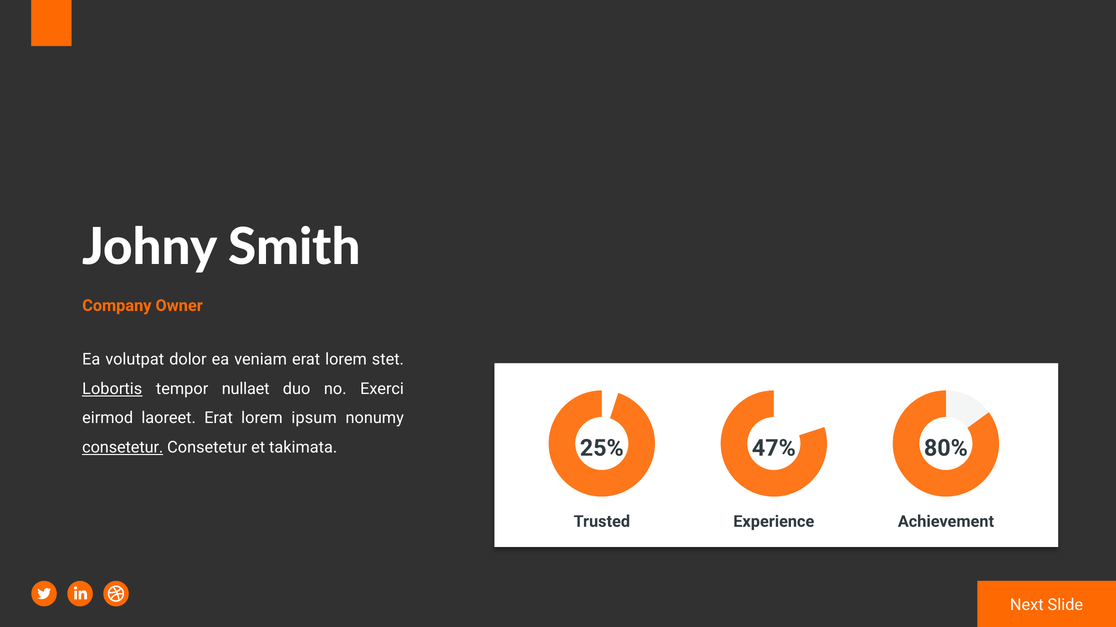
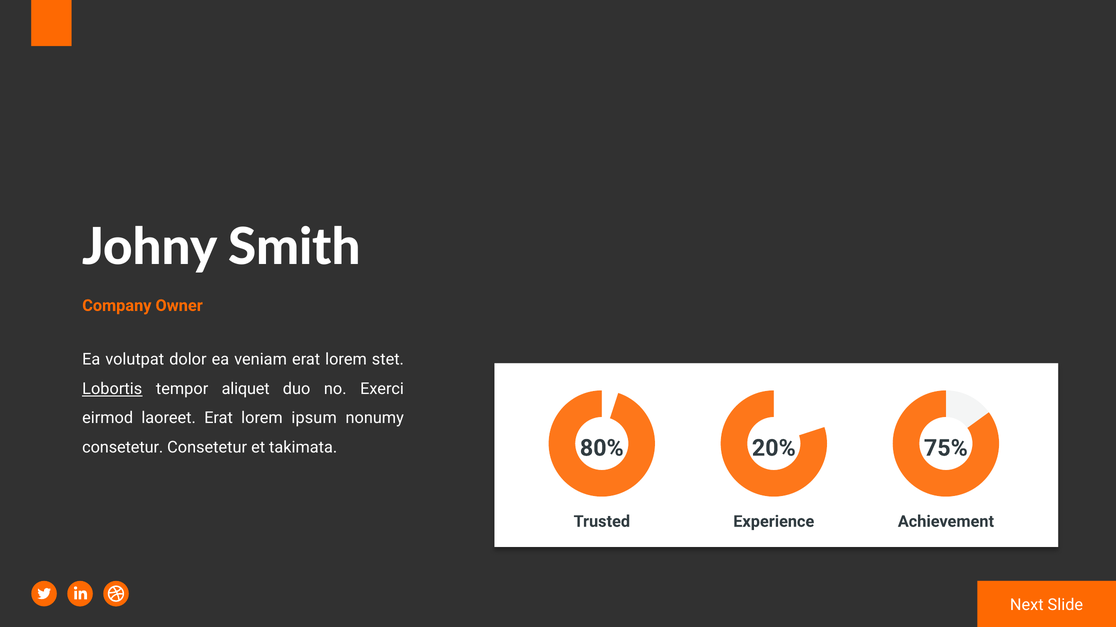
nullaet: nullaet -> aliquet (246, 389)
25%: 25% -> 80% (602, 449)
47%: 47% -> 20% (774, 449)
80%: 80% -> 75% (946, 449)
consetetur underline: present -> none (123, 448)
